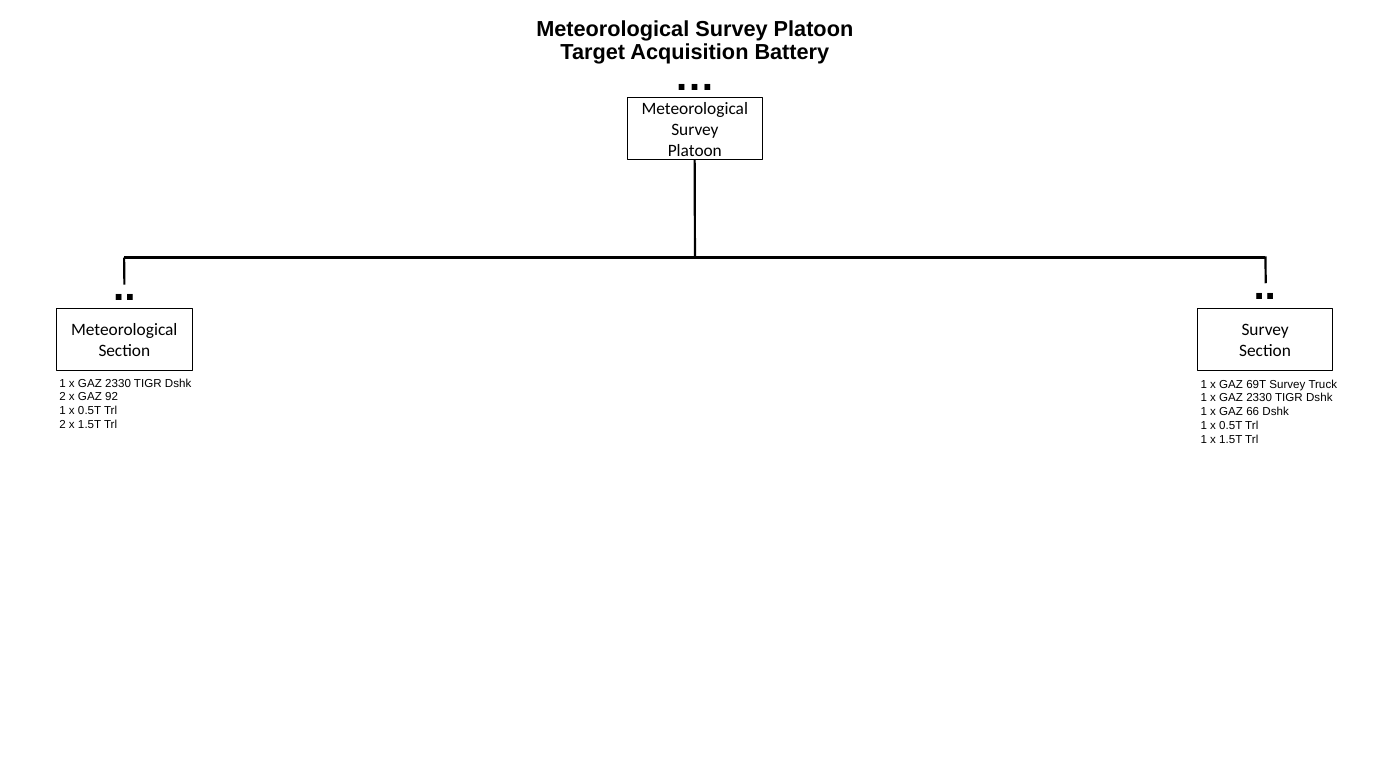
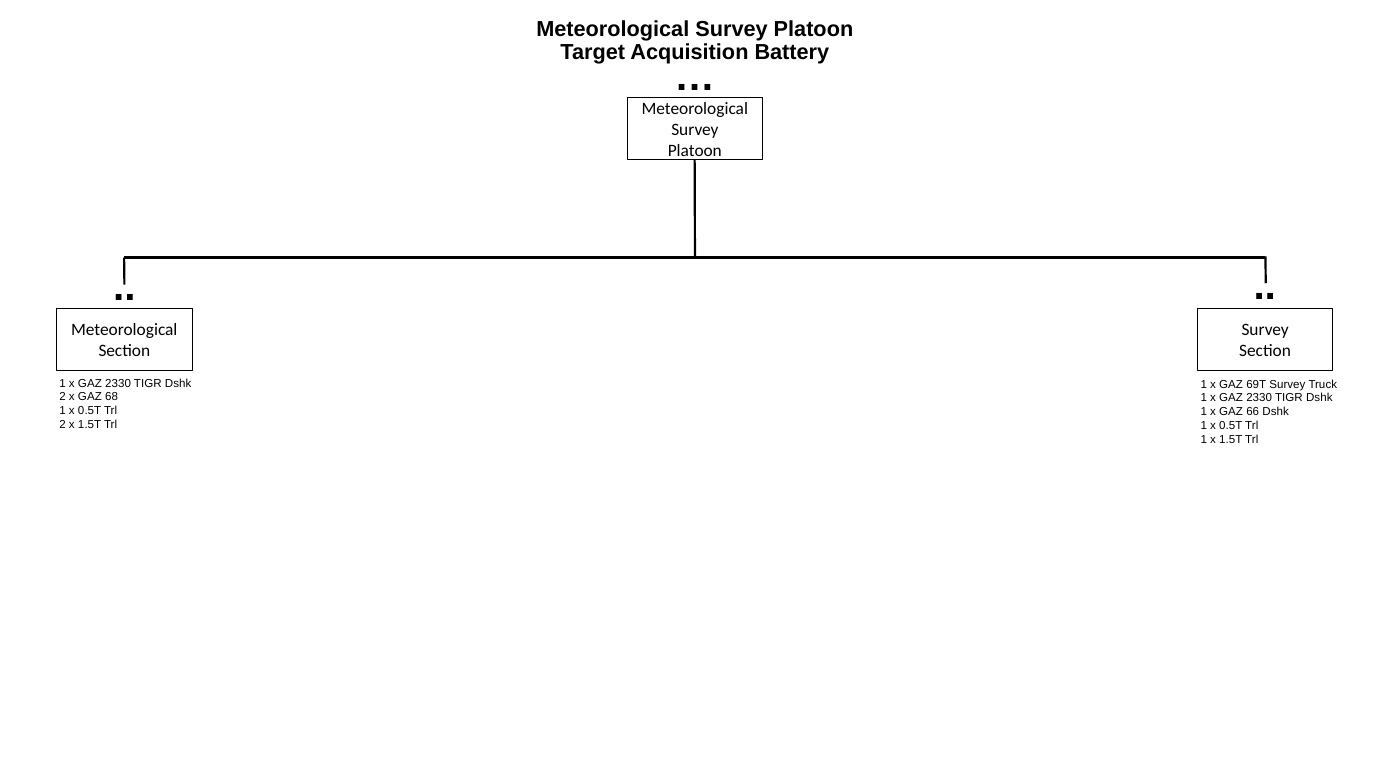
92: 92 -> 68 (112, 397)
